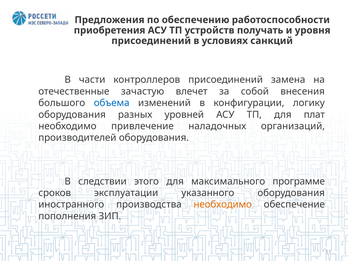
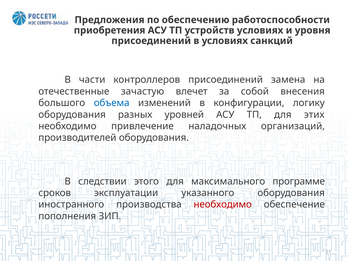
устройств получать: получать -> условиях (260, 30)
плат: плат -> этих (314, 115)
необходимо colour: orange -> red (223, 205)
